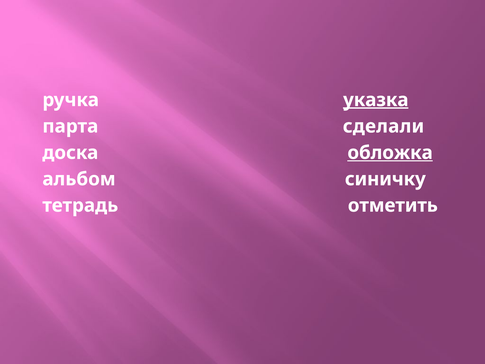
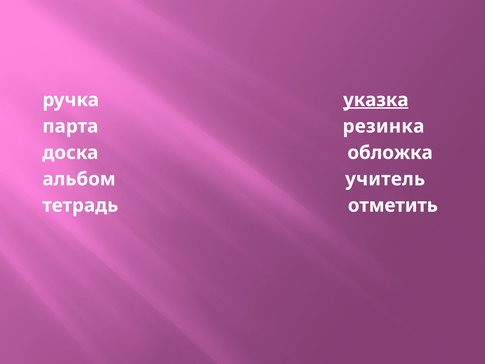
сделали: сделали -> резинка (383, 126)
обложка underline: present -> none (390, 153)
синичку: синичку -> учитель (385, 179)
